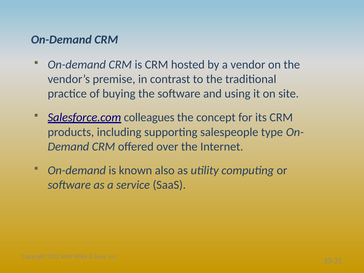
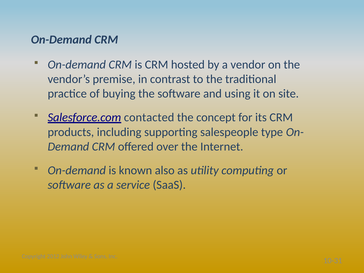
colleagues: colleagues -> contacted (149, 117)
